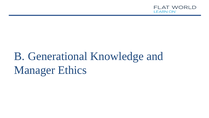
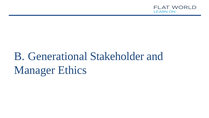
Knowledge: Knowledge -> Stakeholder (117, 56)
